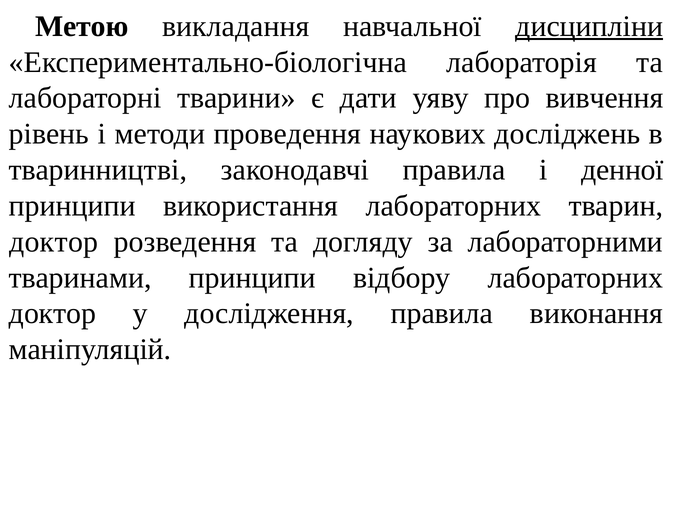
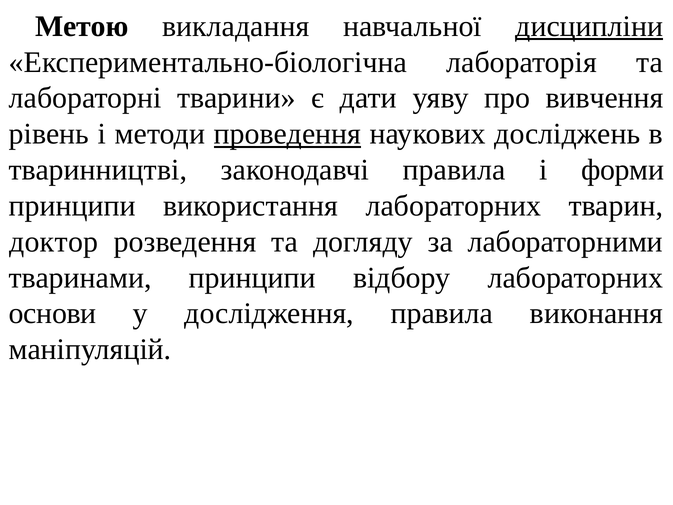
проведення underline: none -> present (287, 134)
денної: денної -> форми (623, 170)
доктор: доктор -> основи (53, 313)
